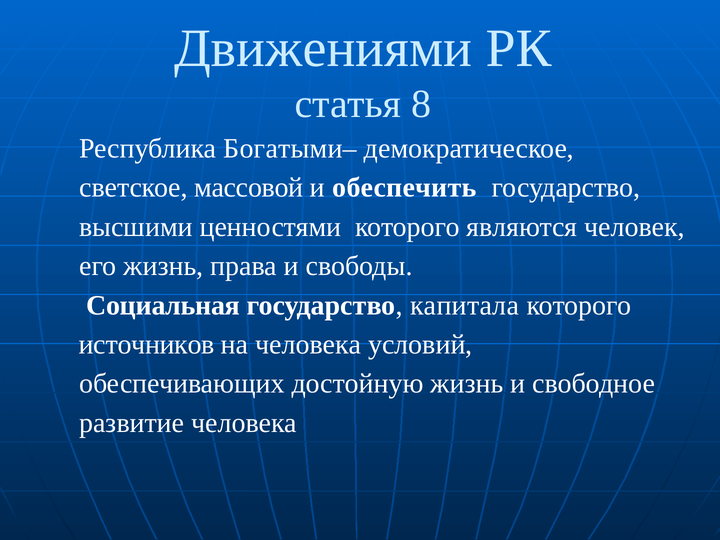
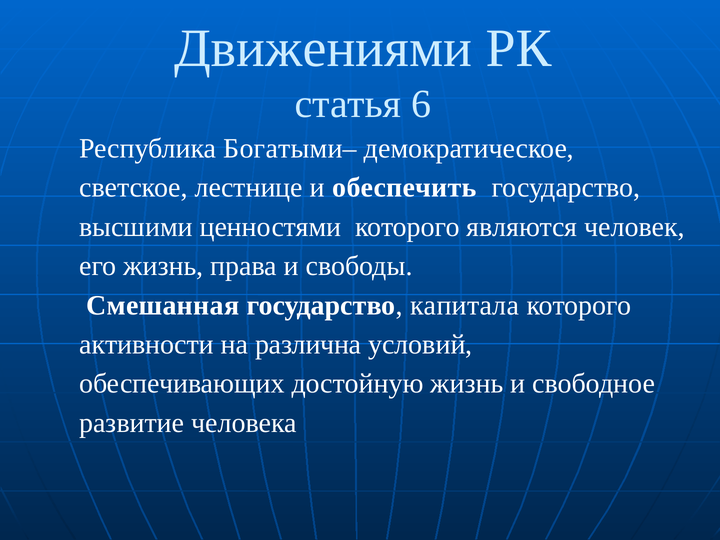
8: 8 -> 6 (421, 104)
массовой: массовой -> лестнице (249, 188)
Социальная: Социальная -> Смешанная (163, 305)
источников: источников -> активности (147, 345)
на человека: человека -> различна (308, 345)
